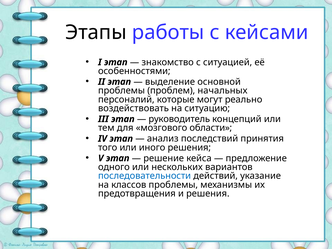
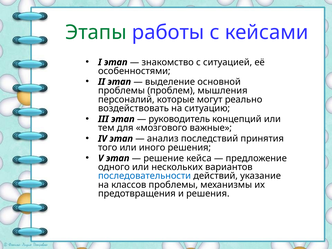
Этапы colour: black -> green (96, 33)
начальных: начальных -> мышления (223, 91)
области: области -> важные (211, 128)
